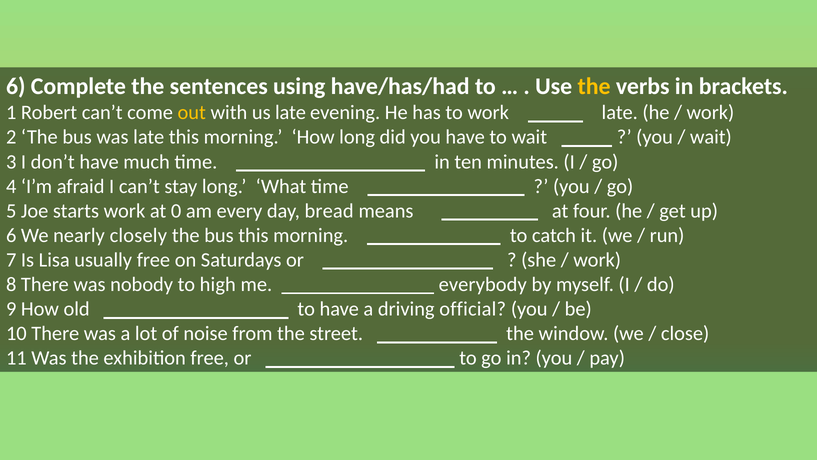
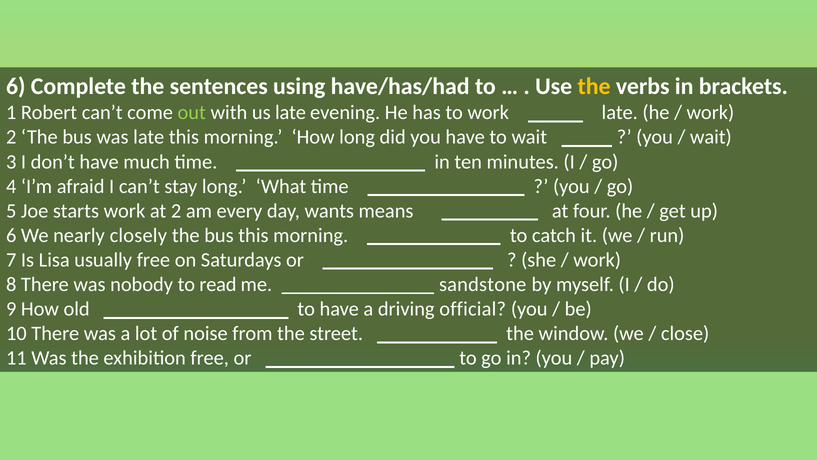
out colour: yellow -> light green (192, 113)
at 0: 0 -> 2 (176, 211)
bread: bread -> wants (329, 211)
high: high -> read (218, 284)
everybody: everybody -> sandstone (483, 284)
